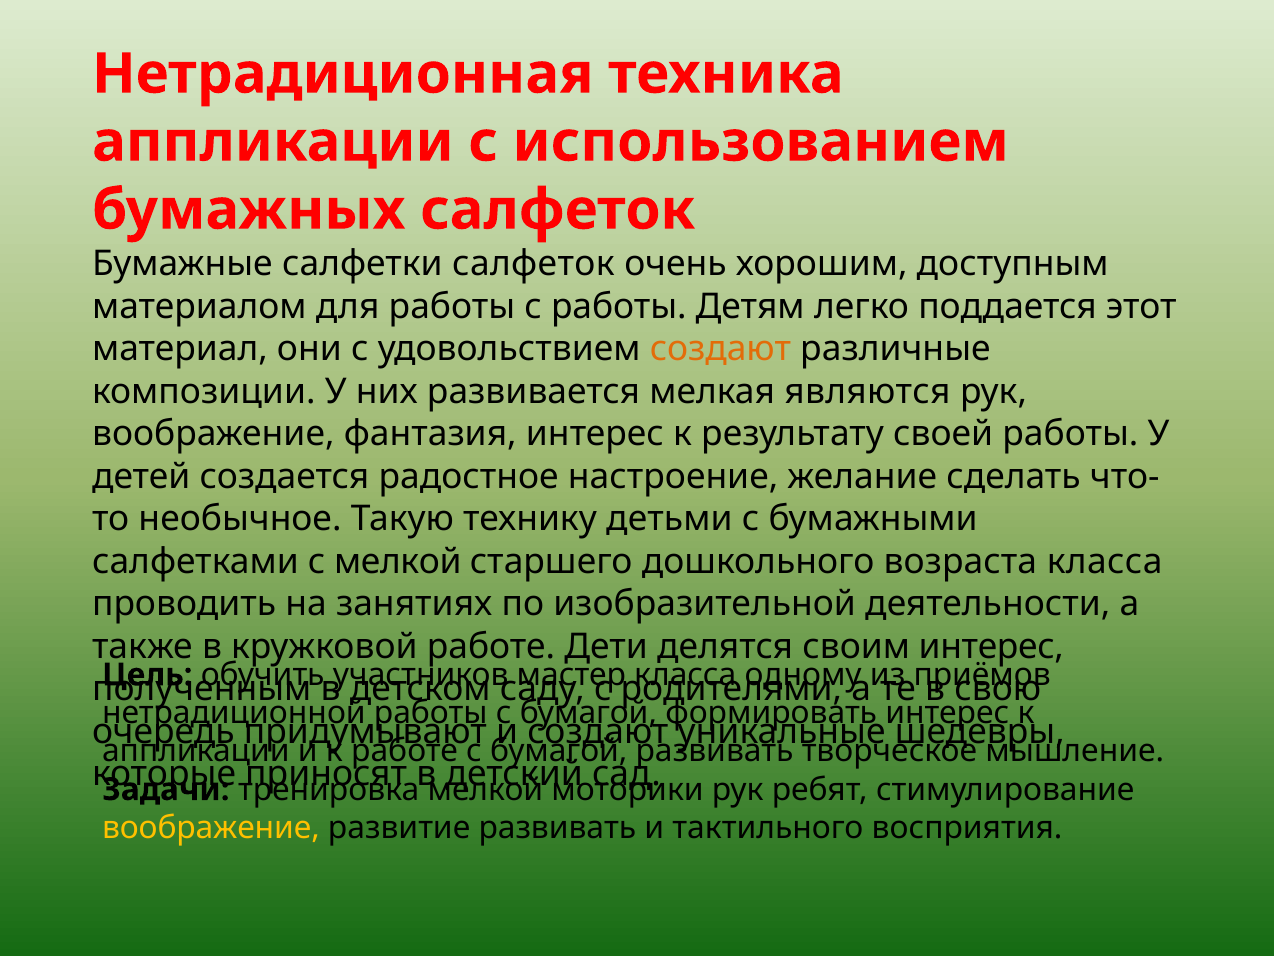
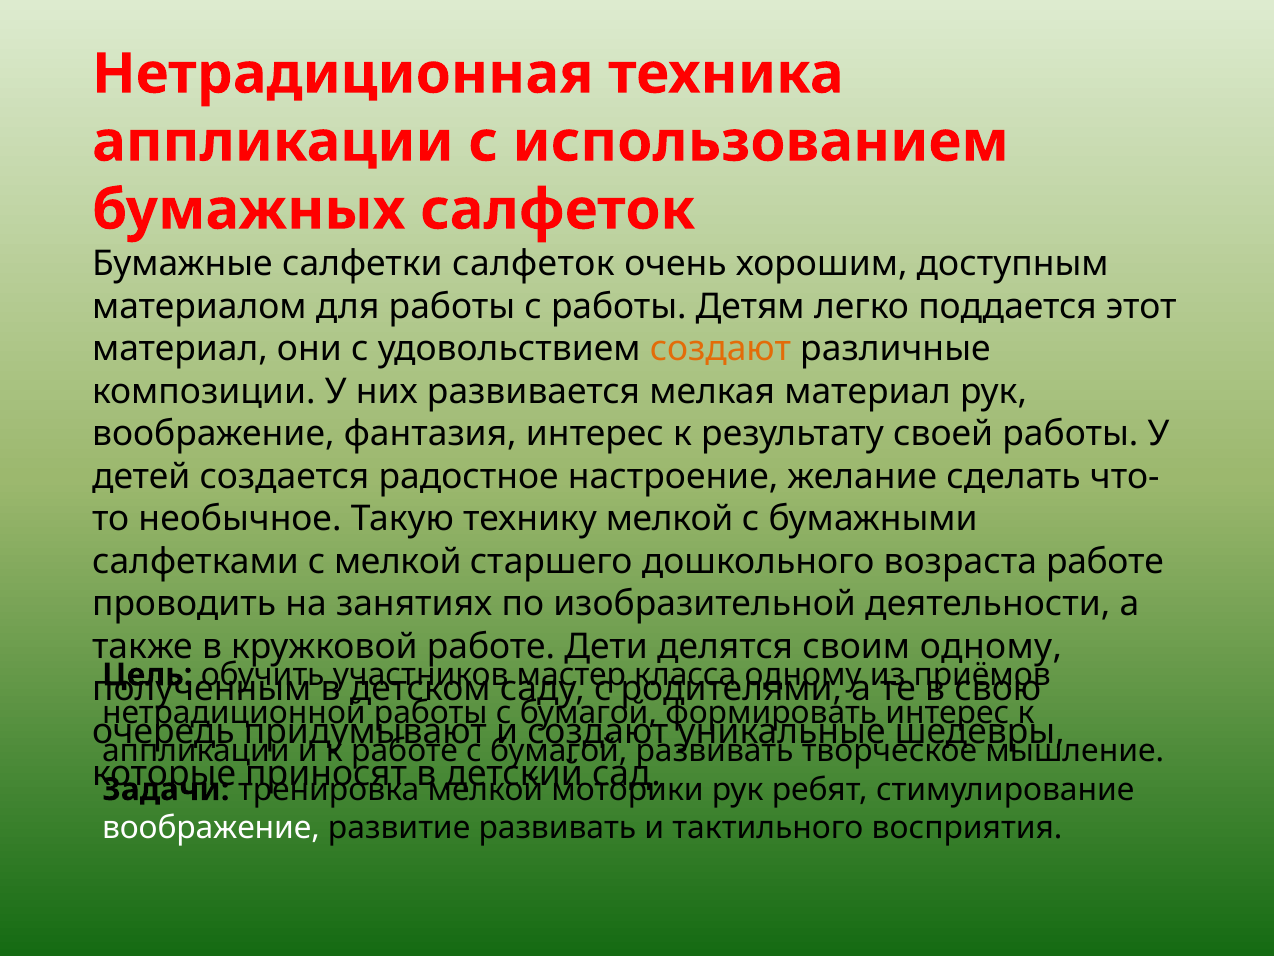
мелкая являются: являются -> материал (868, 391)
технику детьми: детьми -> мелкой (670, 519)
возраста класса: класса -> работе (1105, 561)
своим интерес: интерес -> одному (991, 646)
воображение colour: yellow -> white (211, 827)
